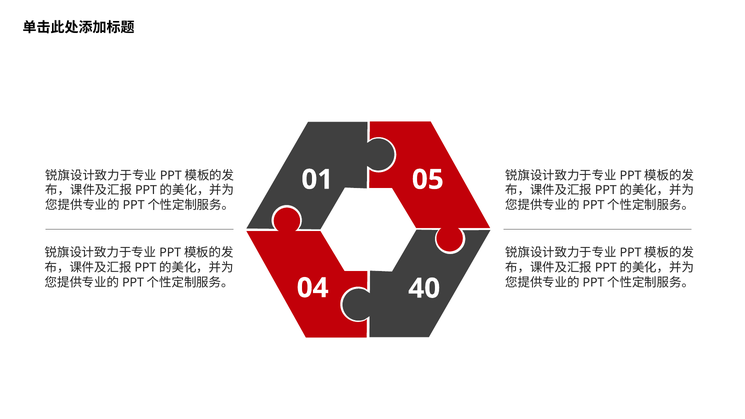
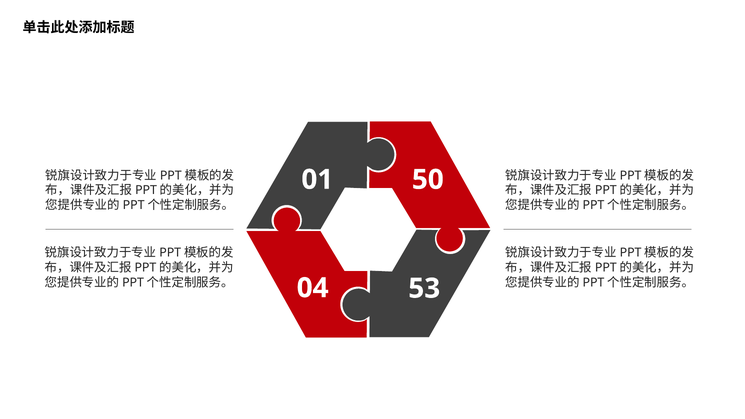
05: 05 -> 50 (428, 180)
40: 40 -> 53 (424, 288)
